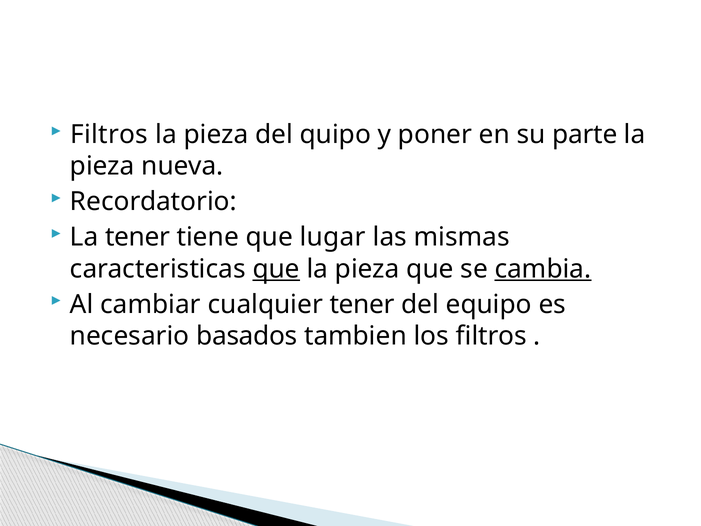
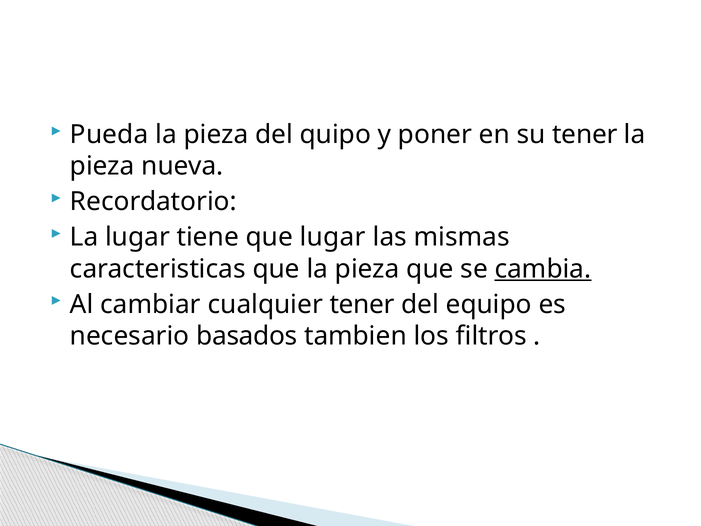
Filtros: Filtros -> Pueda (109, 135)
su parte: parte -> tener (585, 135)
La tener: tener -> lugar (138, 237)
que underline: present -> none (276, 269)
